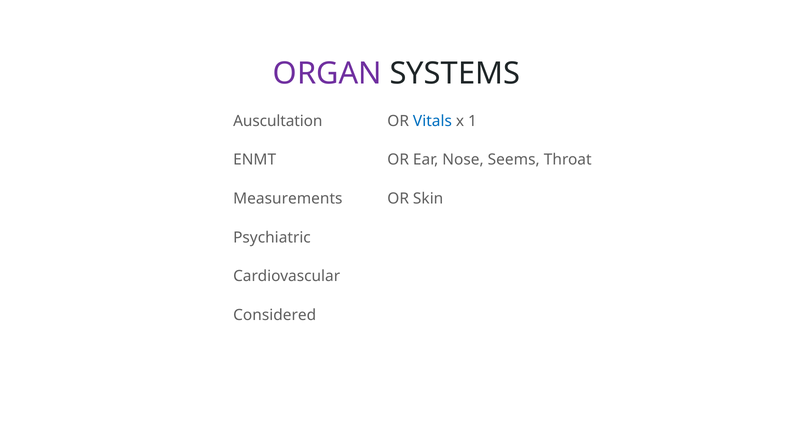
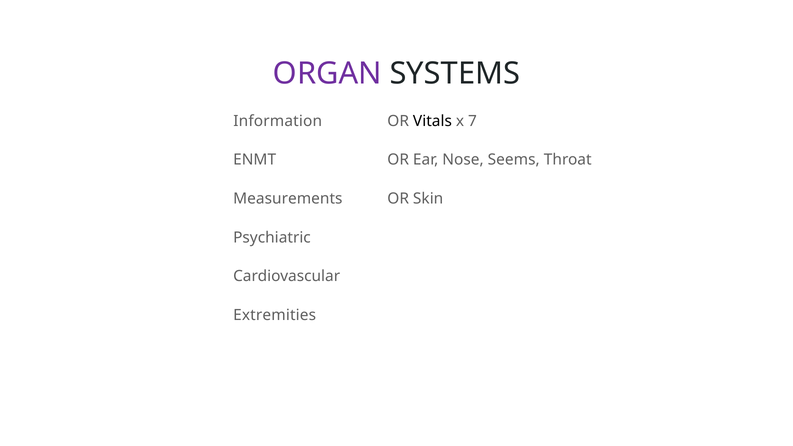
Auscultation: Auscultation -> Information (278, 121)
Vitals colour: blue -> black (432, 121)
1: 1 -> 7 (472, 121)
Considered: Considered -> Extremities (275, 315)
